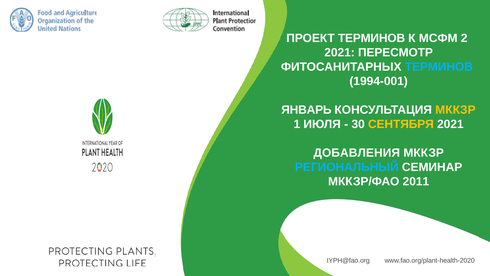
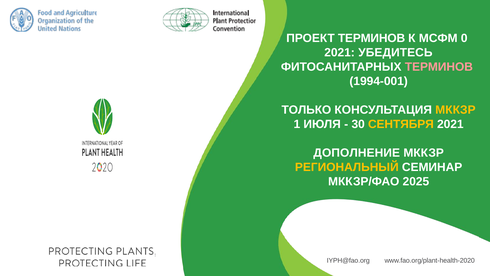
2: 2 -> 0 (464, 38)
ПЕРЕСМОТР: ПЕРЕСМОТР -> УБЕДИТЕСЬ (395, 53)
ТЕРМИНОВ colour: light blue -> pink (439, 67)
ЯНВАРЬ: ЯНВАРЬ -> ТОЛЬКО (306, 110)
ДОБАВЛЕНИЯ: ДОБАВЛЕНИЯ -> ДОПОЛНЕНИЕ (357, 153)
РЕГИОНАЛЬНЫЙ colour: light blue -> yellow (347, 167)
2011: 2011 -> 2025 (416, 181)
